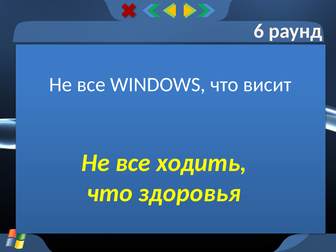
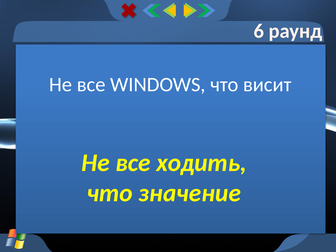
здоровья: здоровья -> значение (190, 193)
